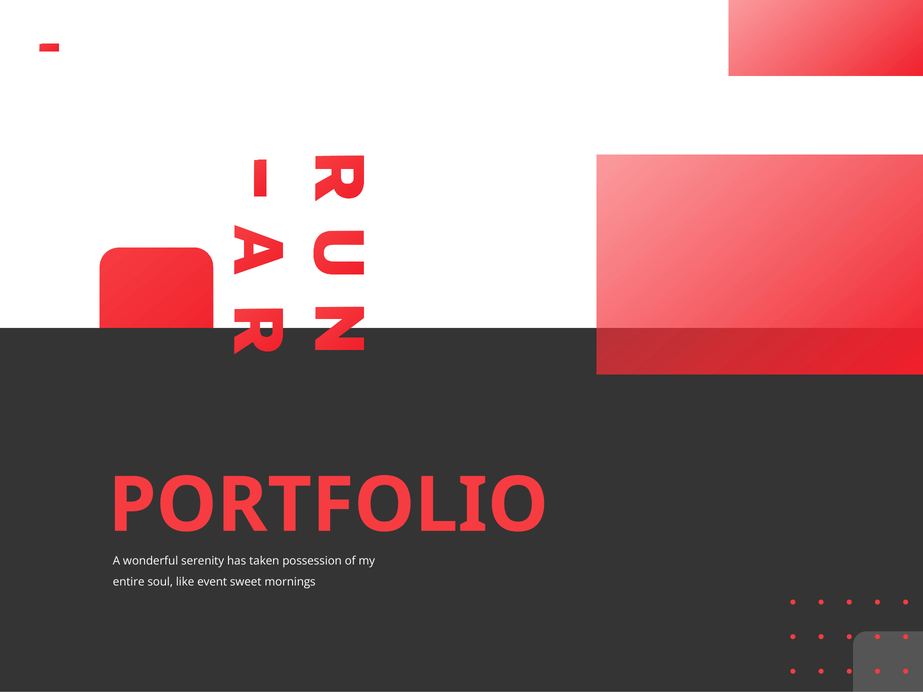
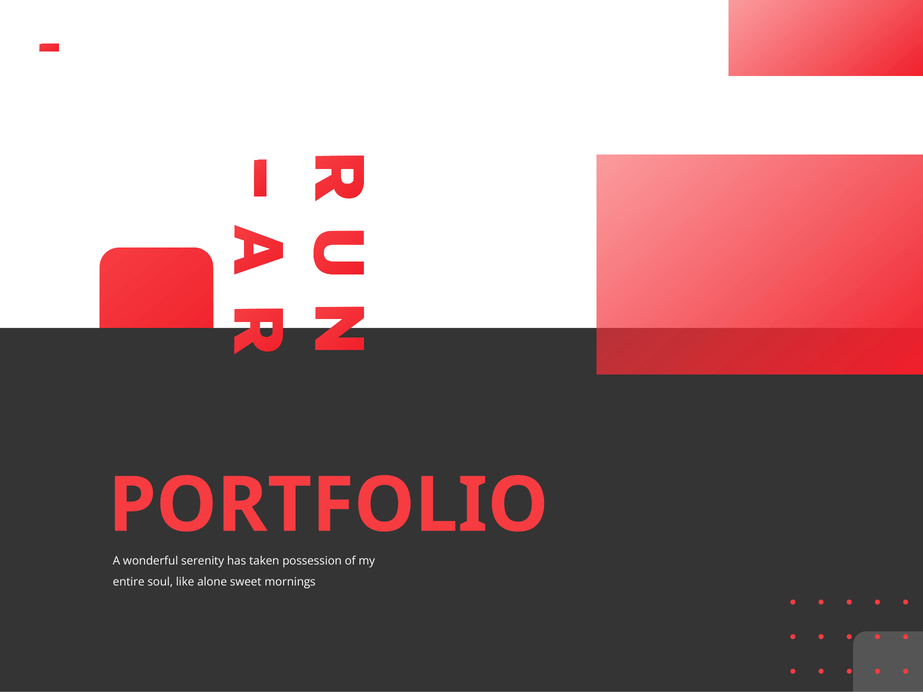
event: event -> alone (212, 582)
